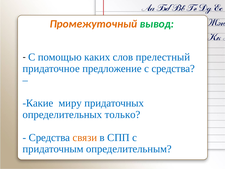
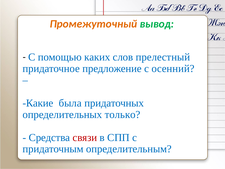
с средства: средства -> осенний (173, 68)
миру: миру -> была (70, 103)
связи colour: orange -> red (85, 137)
